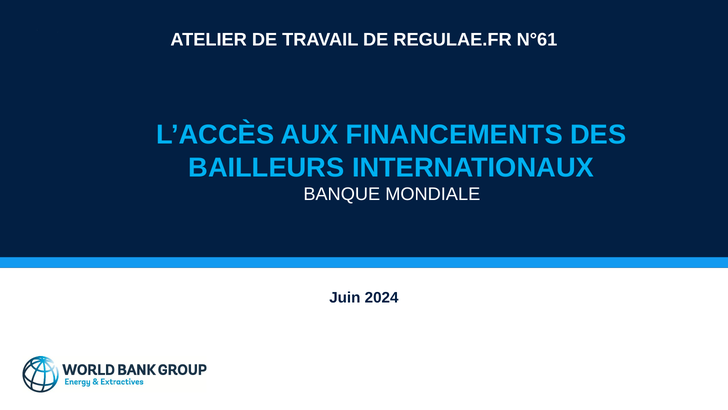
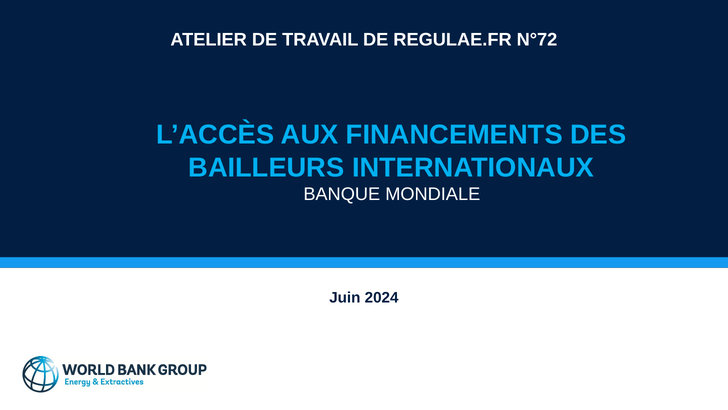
N°61: N°61 -> N°72 (537, 40)
